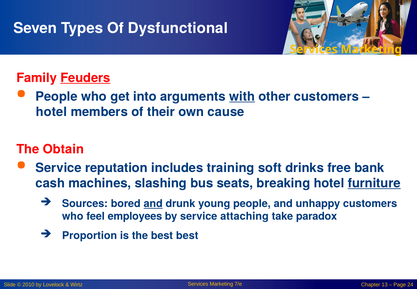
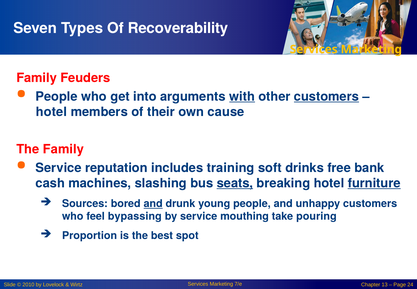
Dysfunctional: Dysfunctional -> Recoverability (178, 28)
Feuders underline: present -> none (85, 78)
customers underline: none -> present (326, 96)
The Obtain: Obtain -> Family (63, 149)
seats underline: none -> present (235, 183)
employees: employees -> bypassing (135, 216)
attaching: attaching -> mouthing (245, 216)
paradox: paradox -> pouring (316, 216)
best best: best -> spot (187, 236)
